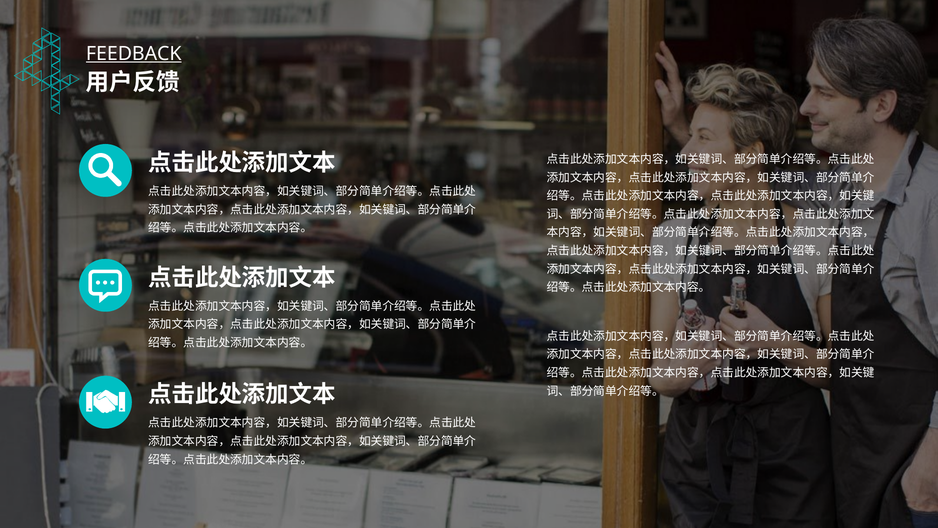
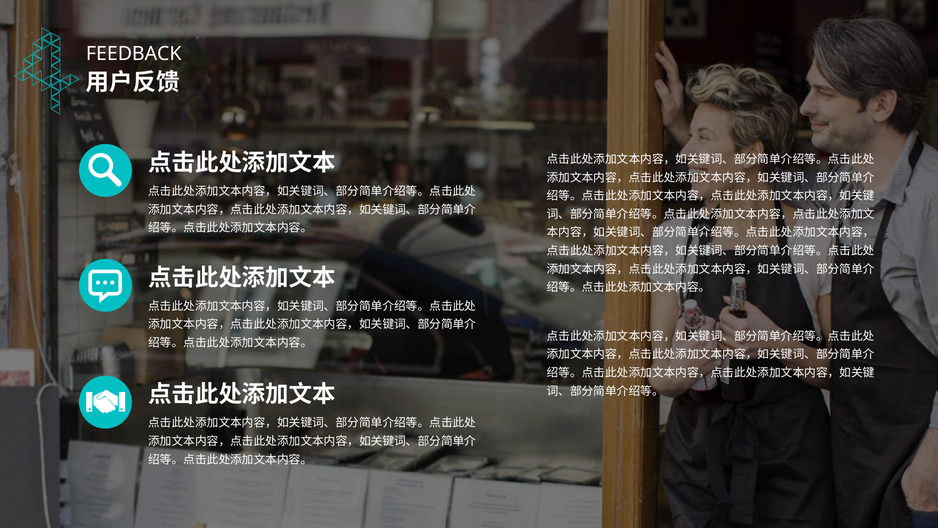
FEEDBACK underline: present -> none (134, 54)
